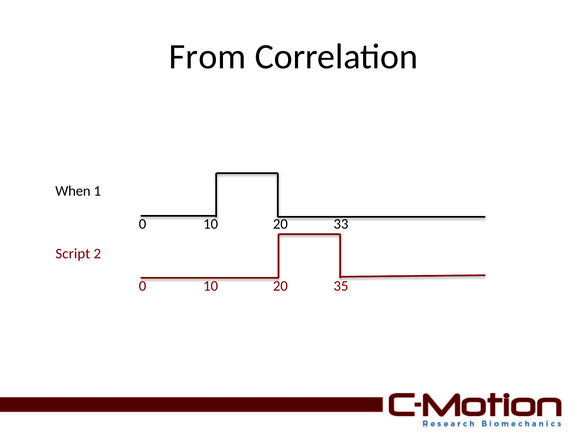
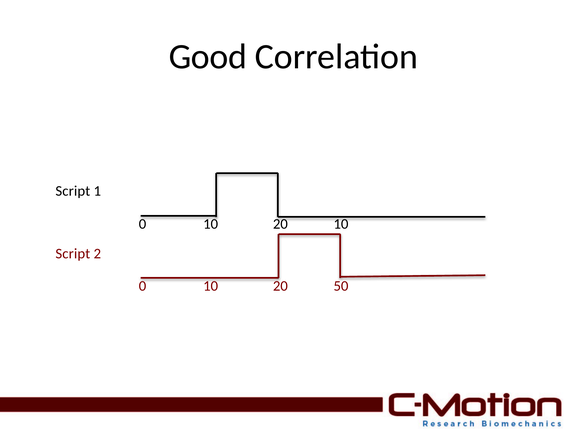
From: From -> Good (208, 57)
When: When -> Script (73, 191)
20 33: 33 -> 10 (341, 224)
35: 35 -> 50 (341, 286)
